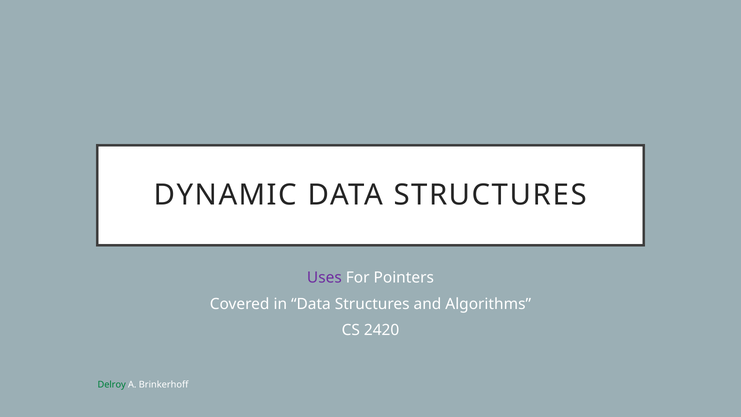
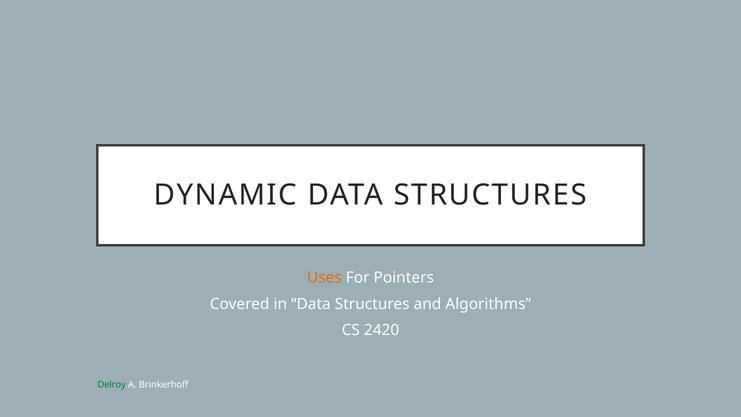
Uses colour: purple -> orange (324, 278)
